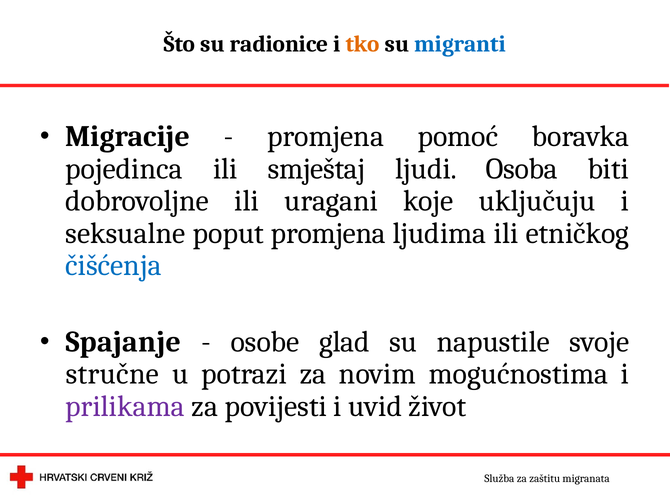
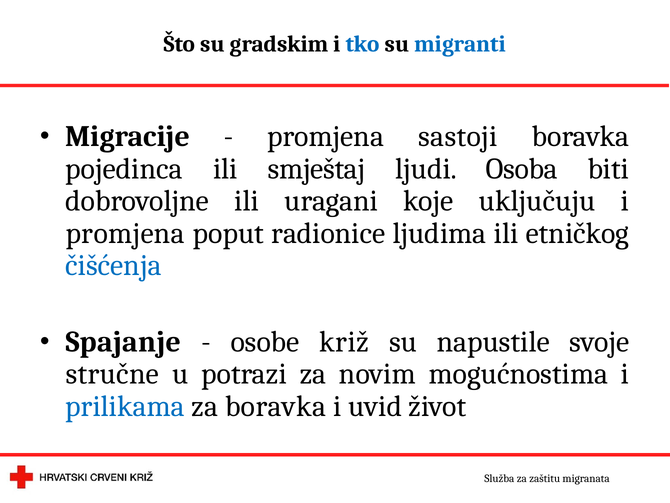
radionice: radionice -> gradskim (279, 44)
tko colour: orange -> blue (363, 44)
pomoć: pomoć -> sastoji (458, 137)
seksualne: seksualne -> promjena (125, 233)
poput promjena: promjena -> radionice (328, 233)
glad: glad -> križ (344, 342)
prilikama colour: purple -> blue (125, 406)
za povijesti: povijesti -> boravka (276, 406)
